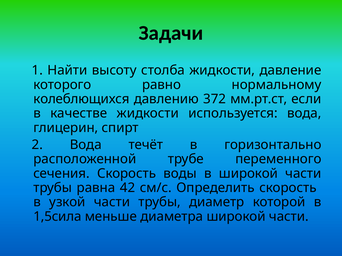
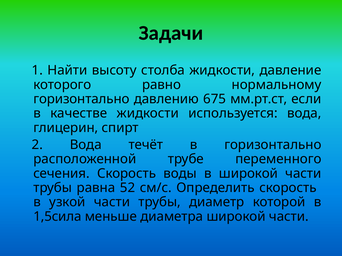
колеблющихся: колеблющихся -> горизонтально (81, 99)
372: 372 -> 675 (215, 99)
42: 42 -> 52 (128, 188)
